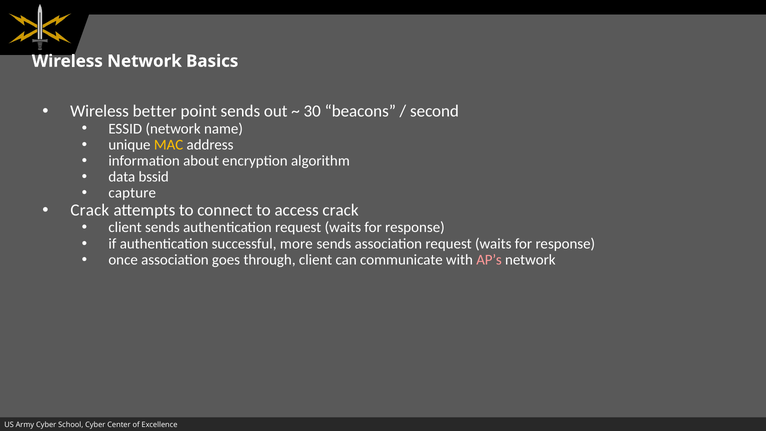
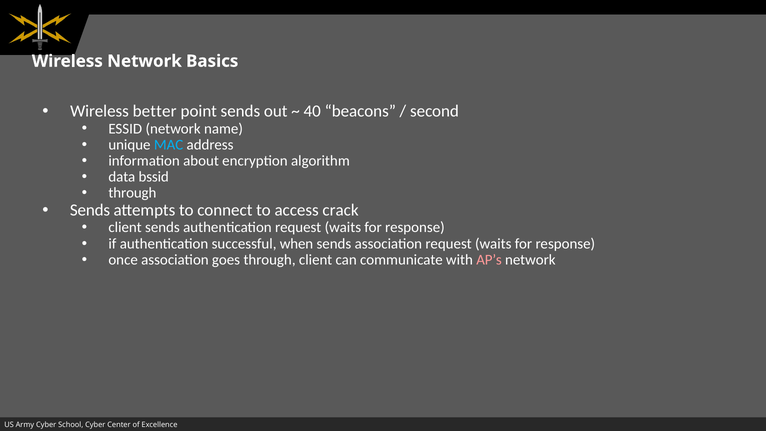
30: 30 -> 40 (312, 111)
MAC colour: yellow -> light blue (169, 145)
capture: capture -> through (132, 193)
Crack: Crack -> Sends (90, 210)
more: more -> when (296, 244)
